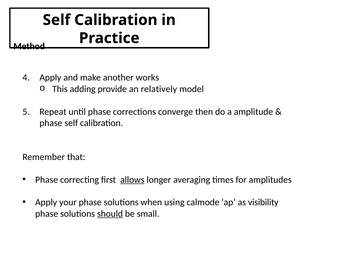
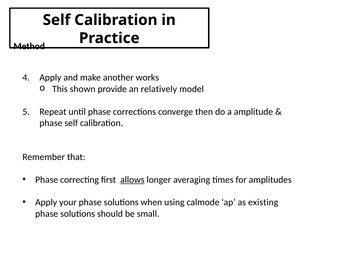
adding: adding -> shown (83, 89)
visibility: visibility -> existing (263, 202)
should underline: present -> none (110, 214)
